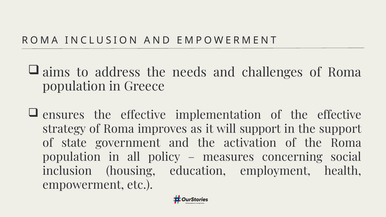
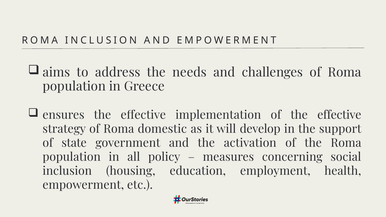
improves: improves -> domestic (162, 129)
will support: support -> develop (260, 129)
